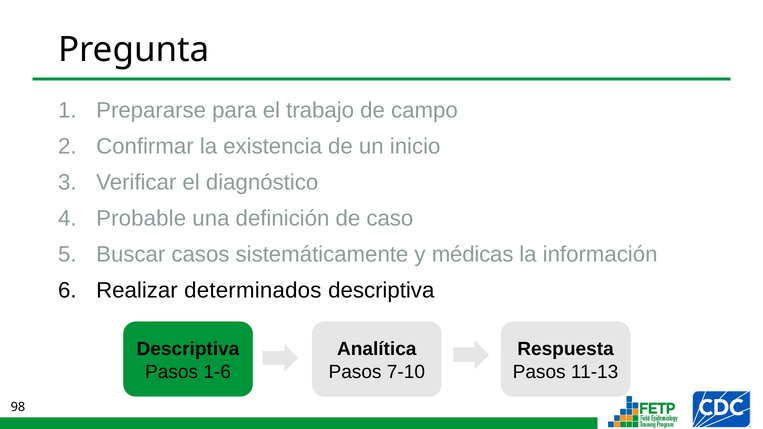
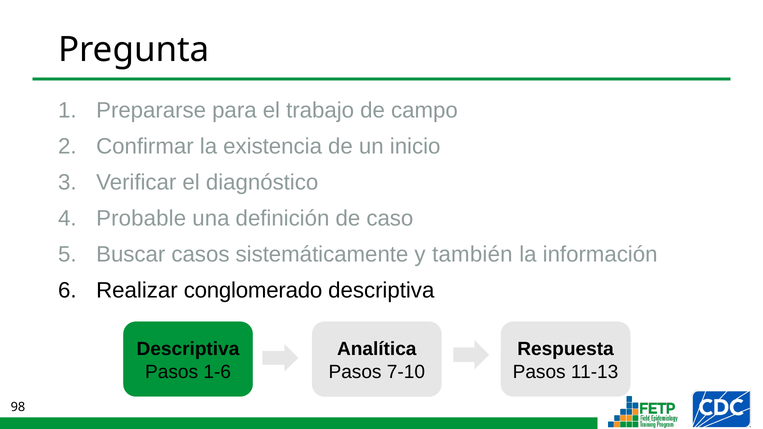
médicas: médicas -> también (472, 254)
determinados: determinados -> conglomerado (253, 290)
